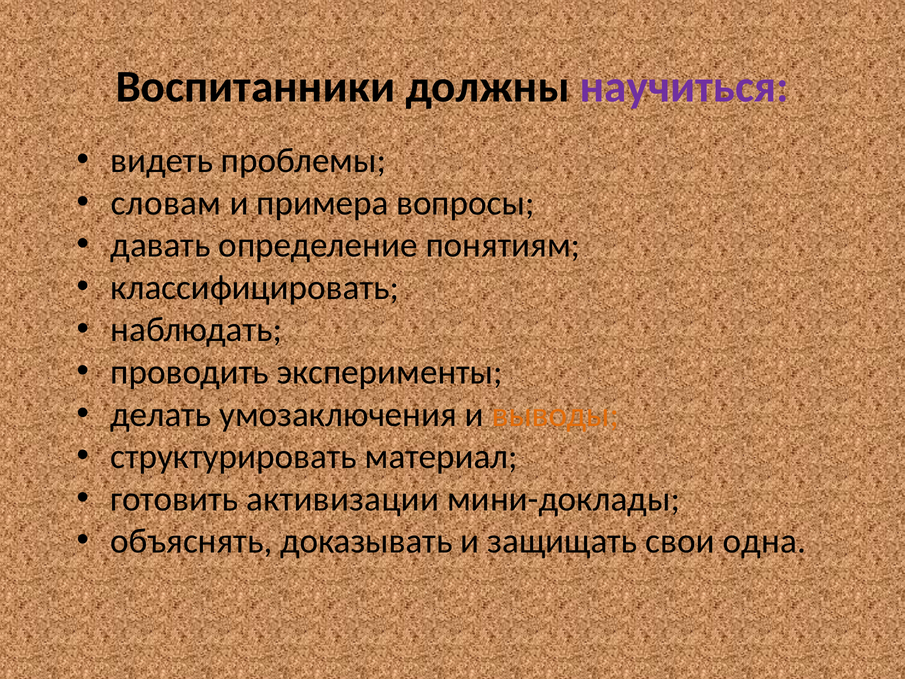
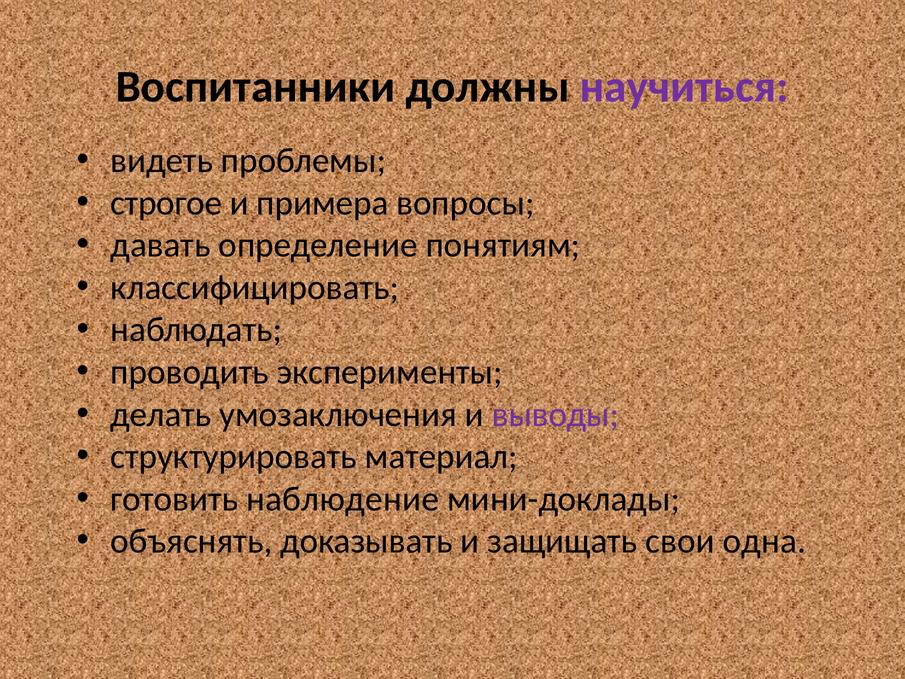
словам: словам -> строгое (166, 203)
выводы colour: orange -> purple (555, 414)
активизации: активизации -> наблюдение (343, 499)
